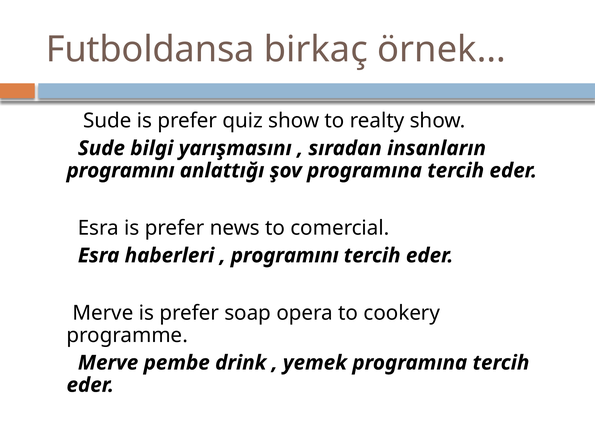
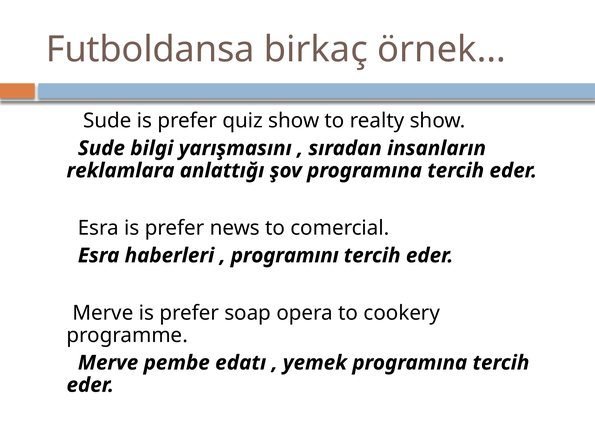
programını: programını -> reklamlara (121, 171)
drink: drink -> edatı (241, 363)
